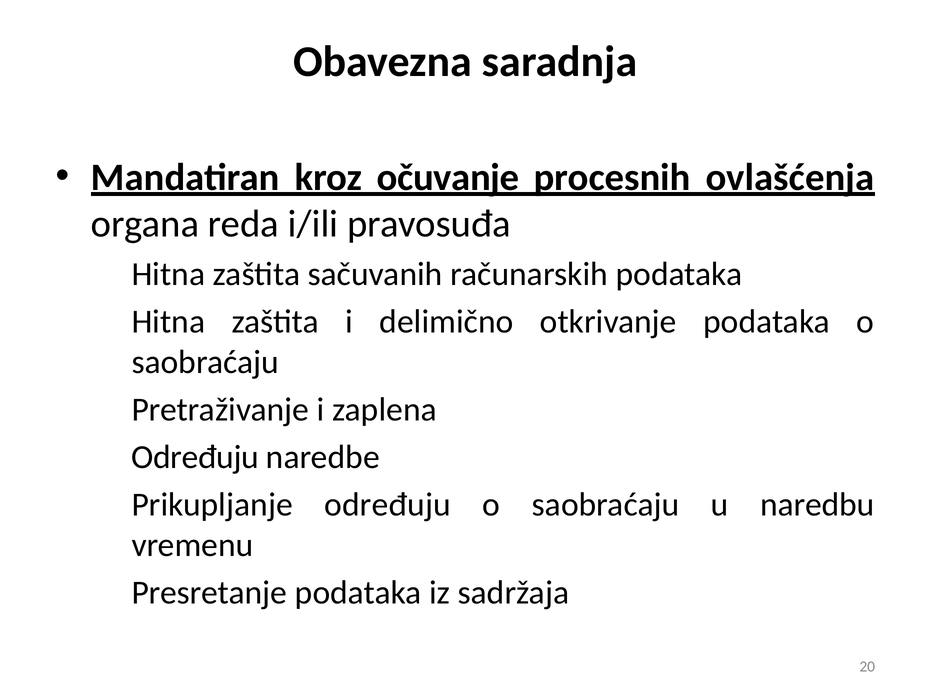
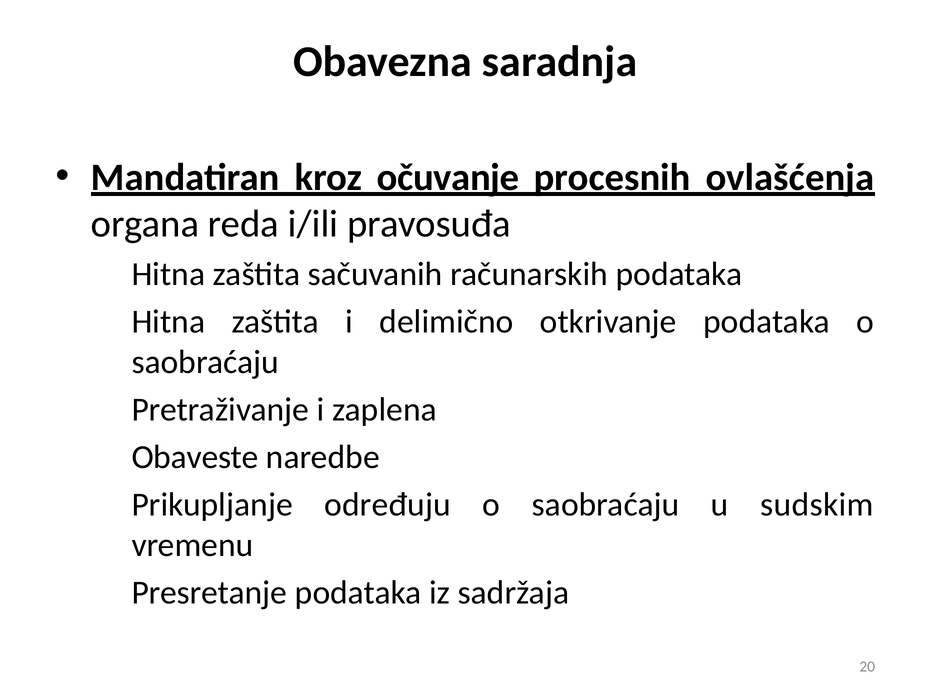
Određuju: Određuju -> Obaveste (195, 457)
naredbu: naredbu -> sudskim (817, 505)
